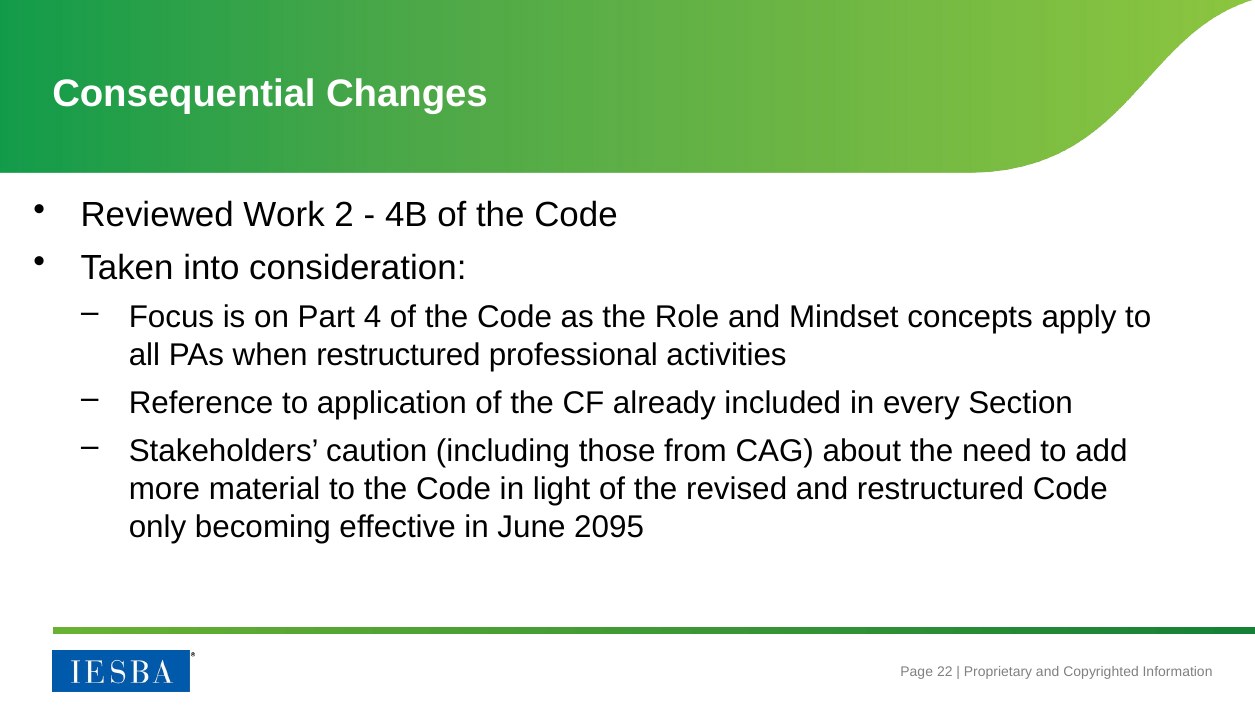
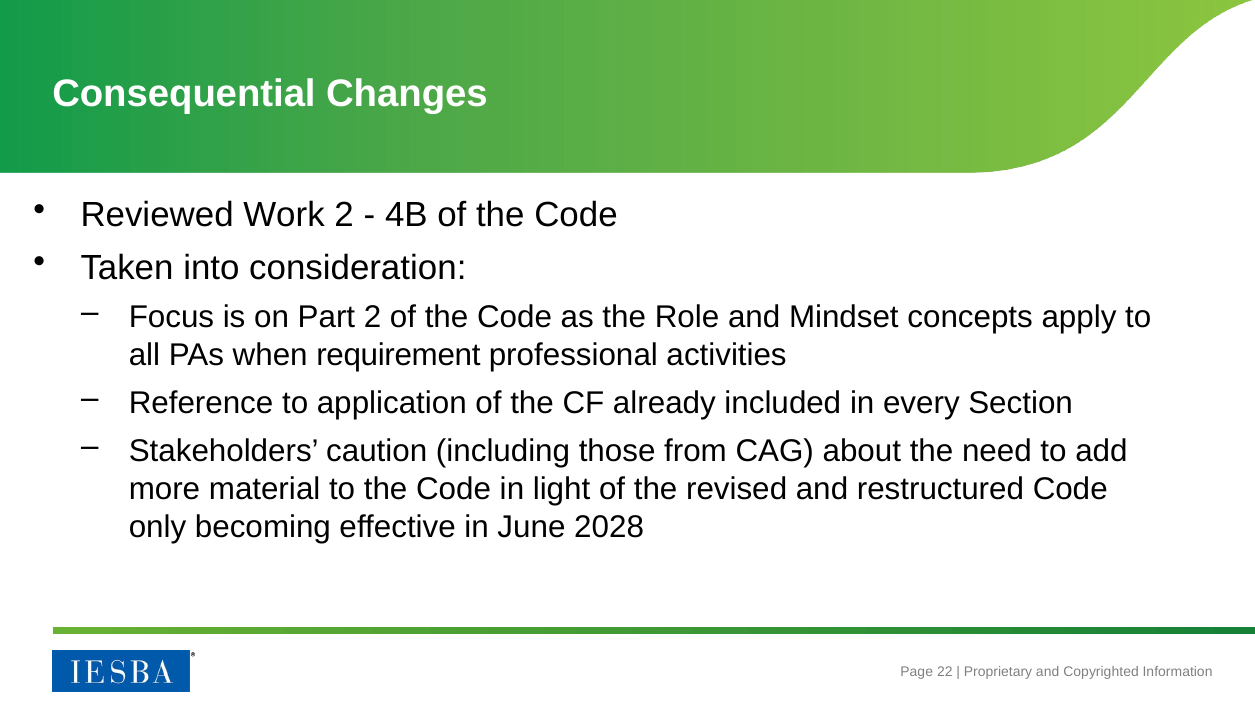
Part 4: 4 -> 2 (373, 318)
when restructured: restructured -> requirement (398, 355)
2095: 2095 -> 2028 (609, 527)
